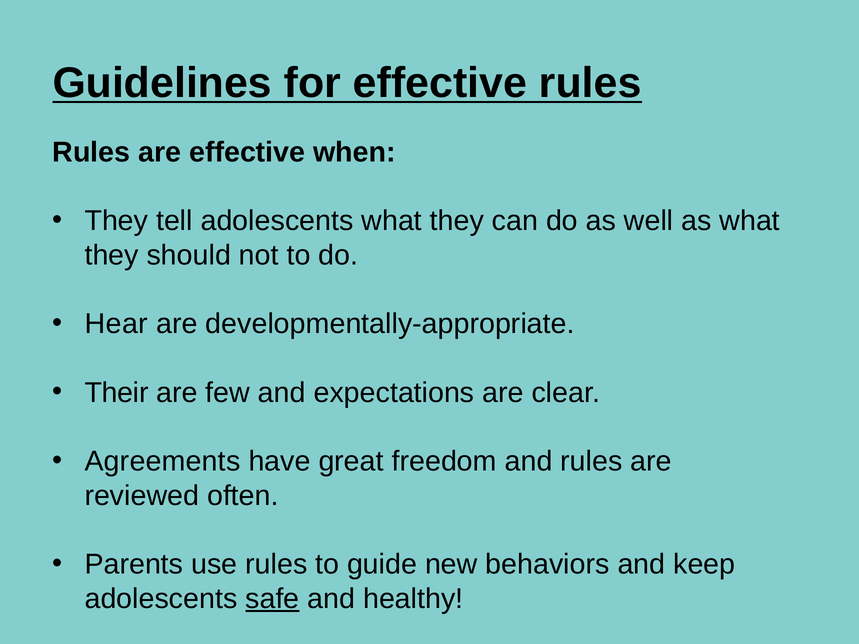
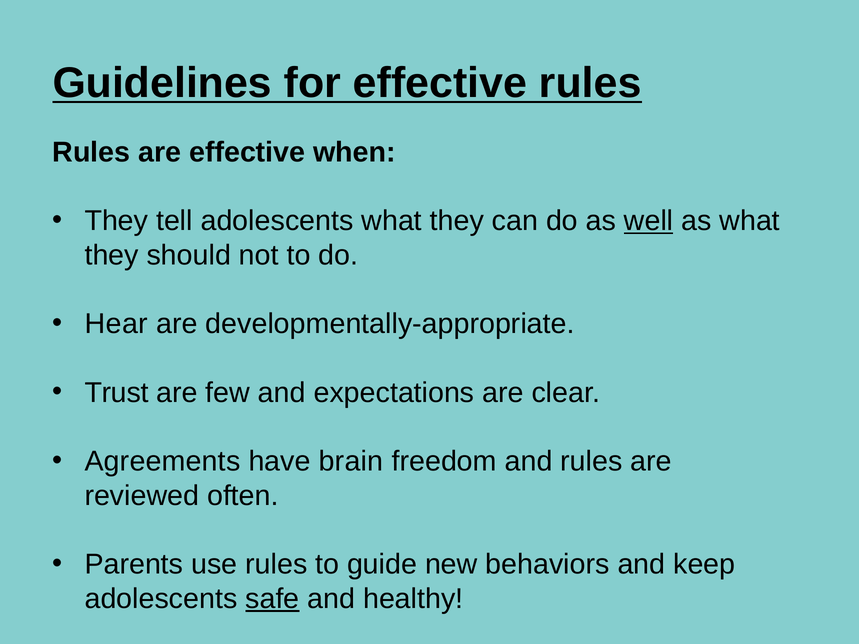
well underline: none -> present (649, 221)
Their: Their -> Trust (117, 393)
great: great -> brain (351, 461)
